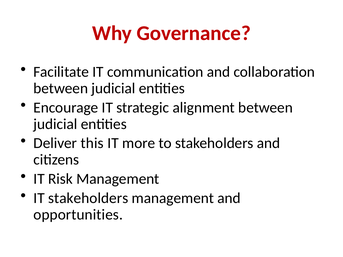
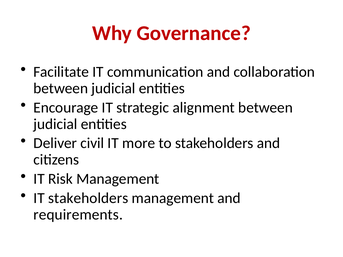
this: this -> civil (92, 143)
opportunities: opportunities -> requirements (78, 215)
